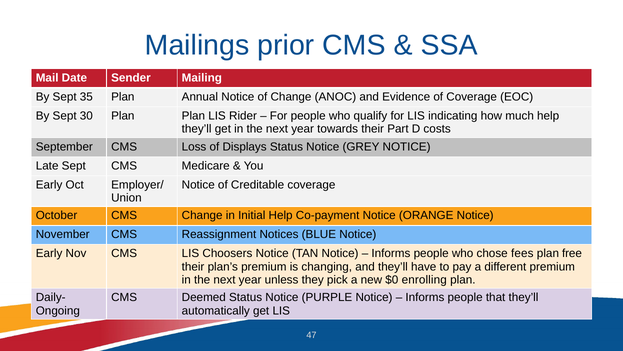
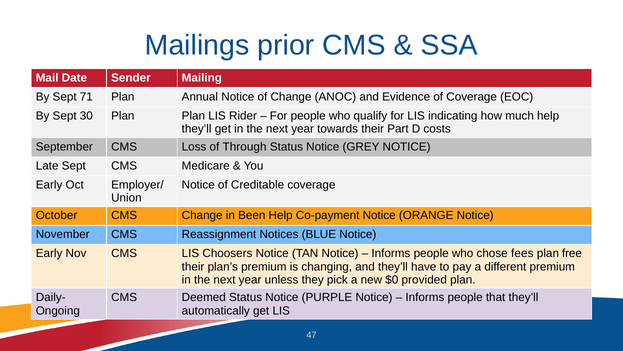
35: 35 -> 71 (86, 97)
Displays: Displays -> Through (245, 147)
Initial: Initial -> Been (252, 215)
enrolling: enrolling -> provided (424, 279)
